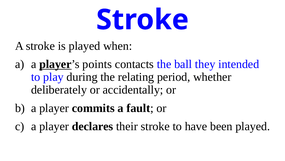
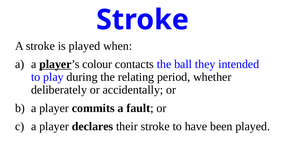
points: points -> colour (97, 64)
